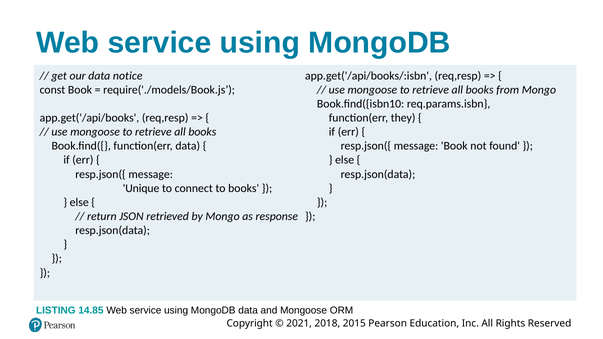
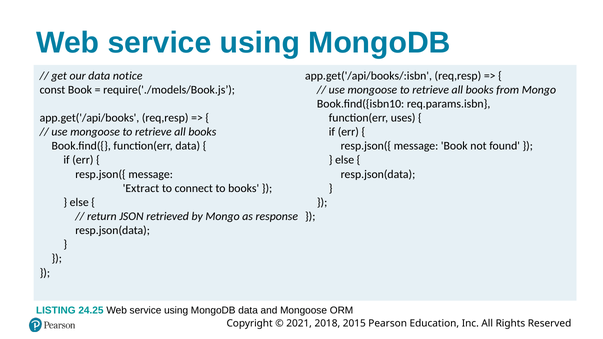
they: they -> uses (403, 118)
Unique: Unique -> Extract (141, 188)
14.85: 14.85 -> 24.25 (91, 311)
